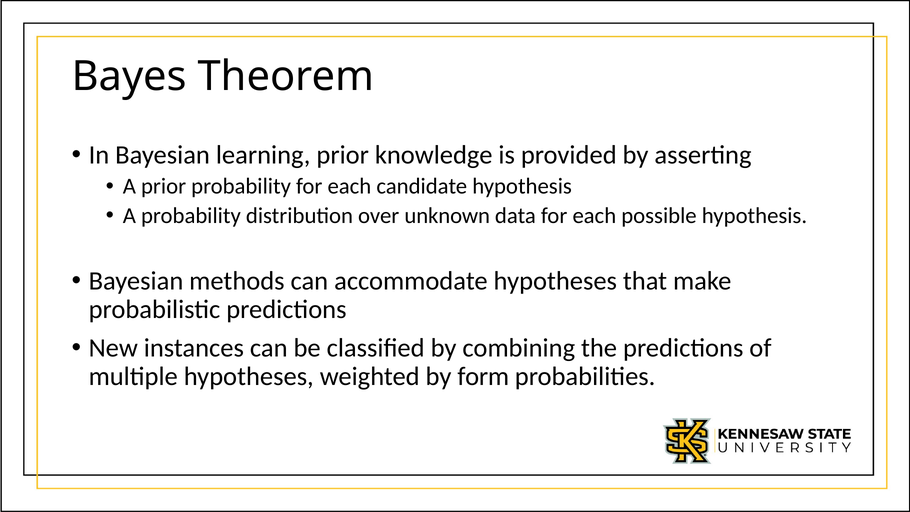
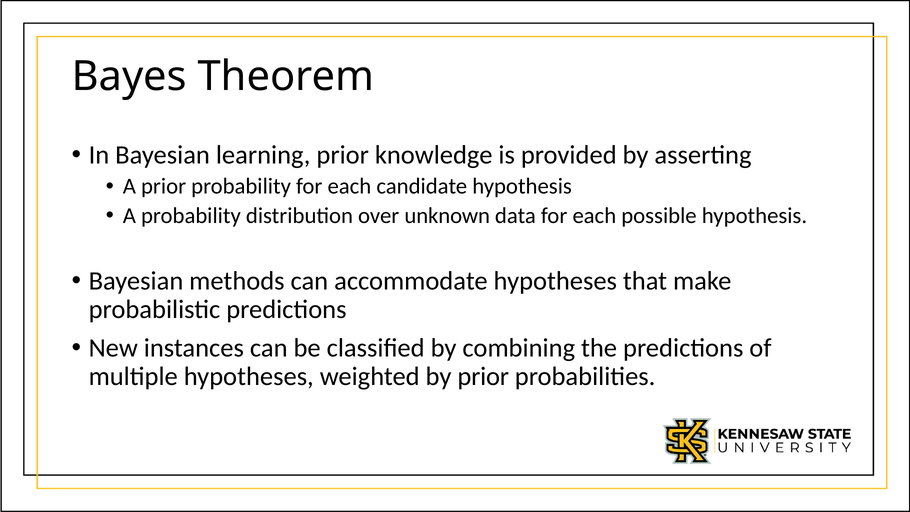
by form: form -> prior (483, 376)
